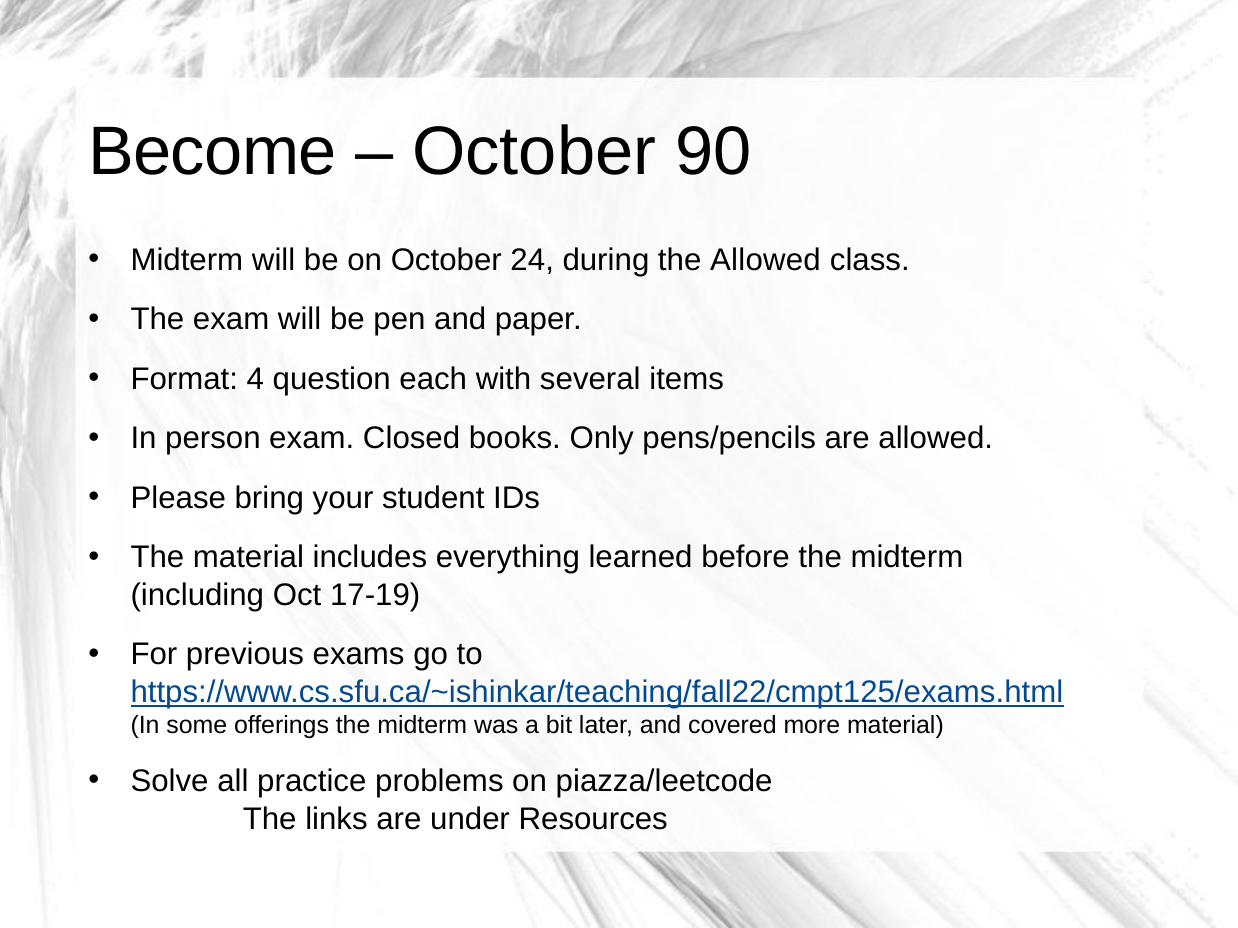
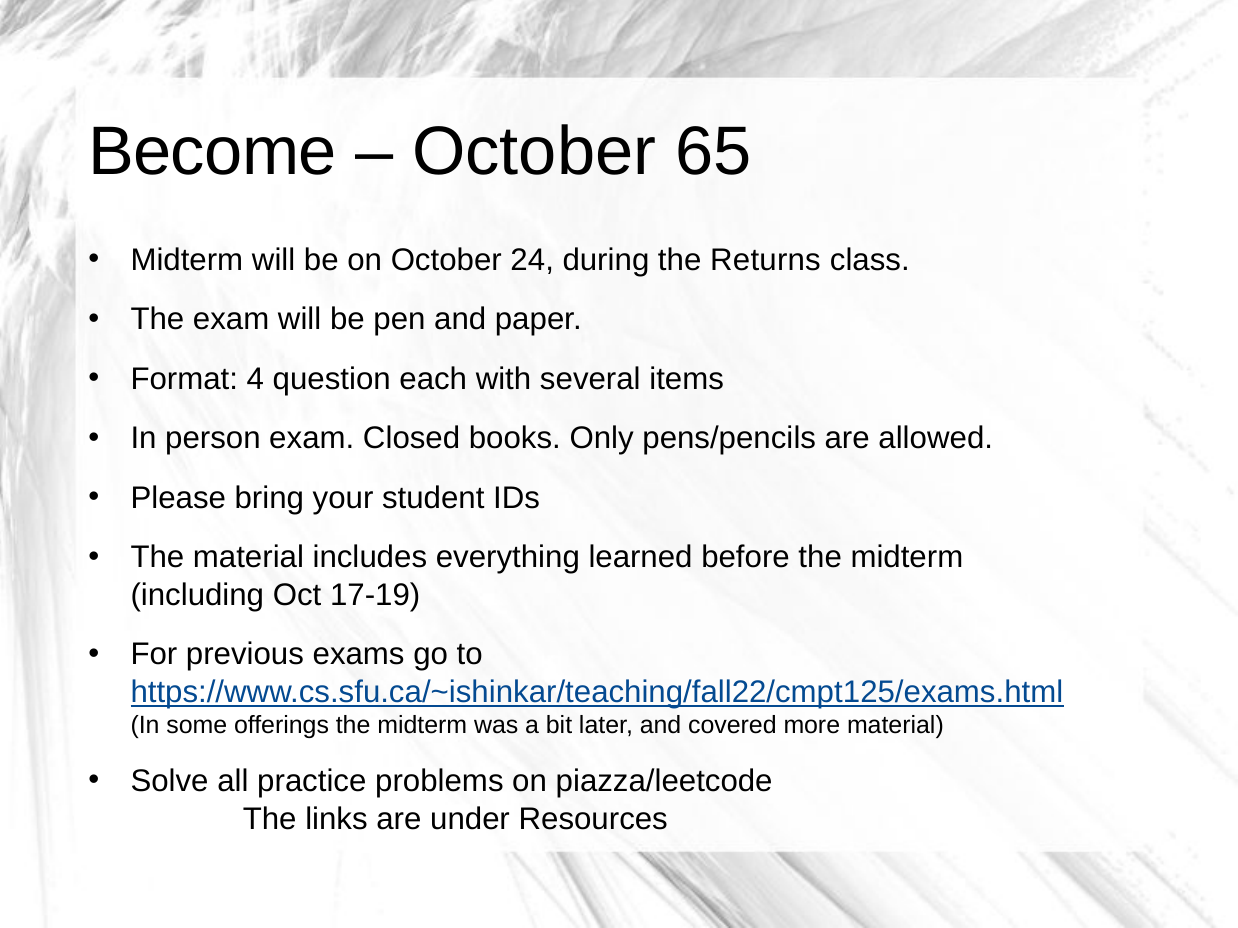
90: 90 -> 65 (713, 152)
the Allowed: Allowed -> Returns (765, 260)
